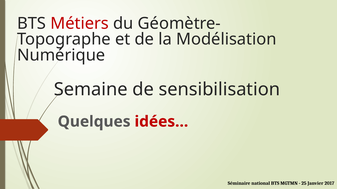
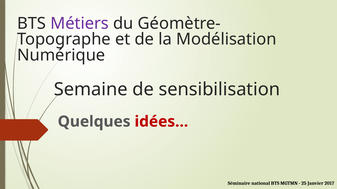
Métiers colour: red -> purple (80, 24)
